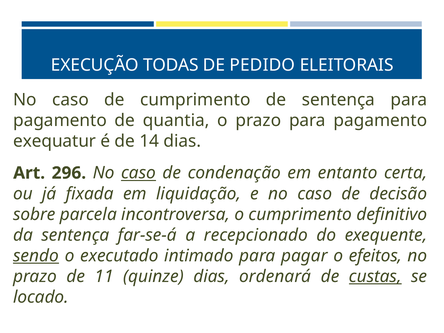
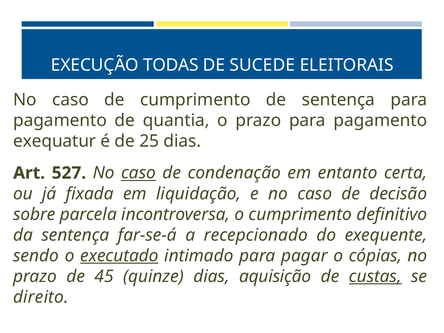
PEDIDO: PEDIDO -> SUCEDE (262, 65)
14: 14 -> 25 (149, 141)
296: 296 -> 527 (69, 173)
sendo underline: present -> none (36, 256)
executado underline: none -> present (119, 256)
efeitos: efeitos -> cópias (375, 256)
11: 11 -> 45 (104, 276)
ordenará: ordenará -> aquisição (275, 276)
locado: locado -> direito (41, 297)
